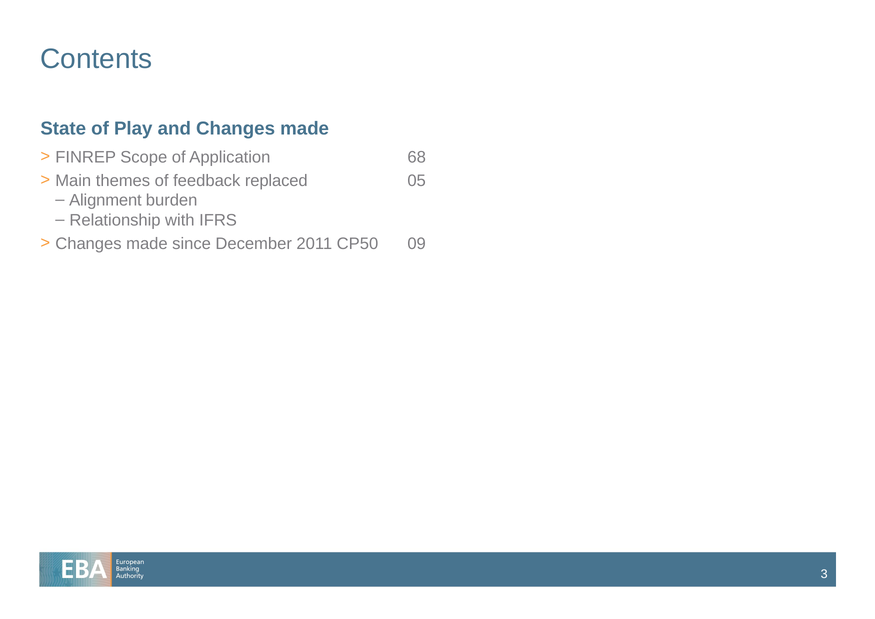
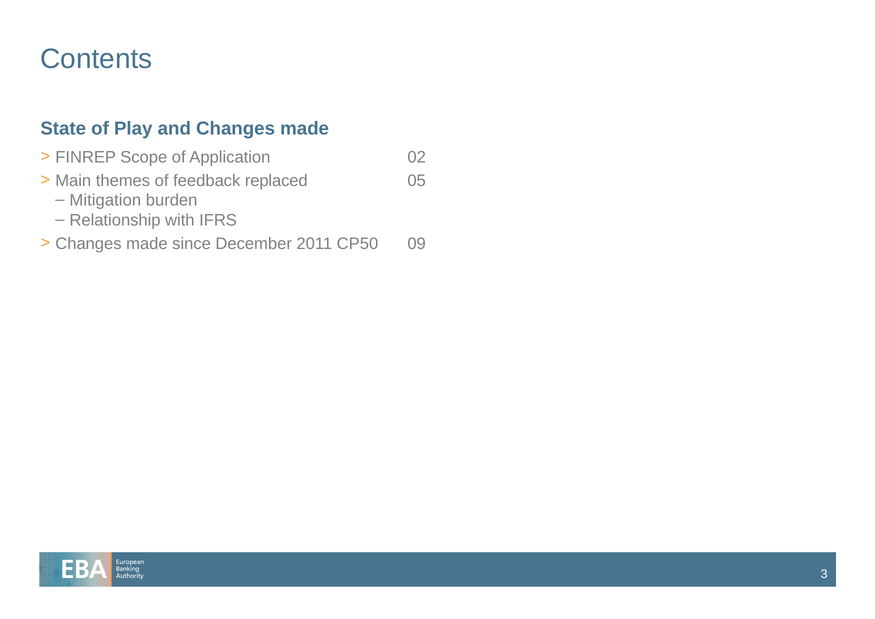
68: 68 -> 02 (417, 157)
Alignment: Alignment -> Mitigation (105, 200)
